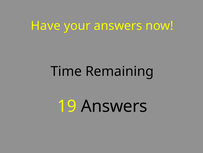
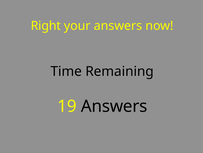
Have: Have -> Right (46, 26)
